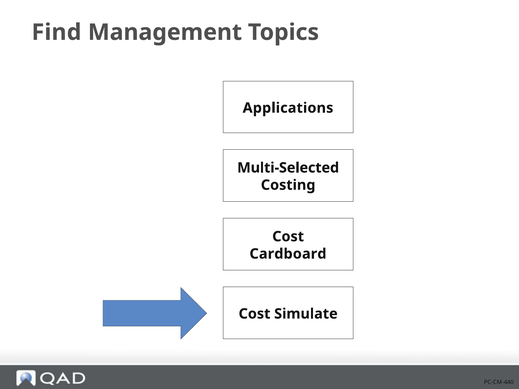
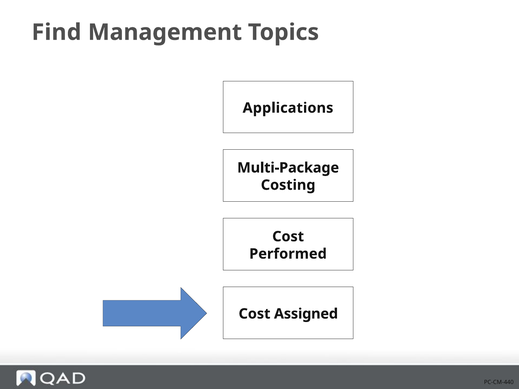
Multi-Selected: Multi-Selected -> Multi-Package (288, 168)
Cardboard: Cardboard -> Performed (288, 254)
Simulate: Simulate -> Assigned (306, 314)
